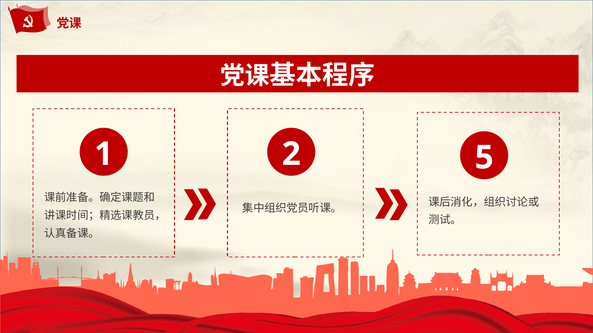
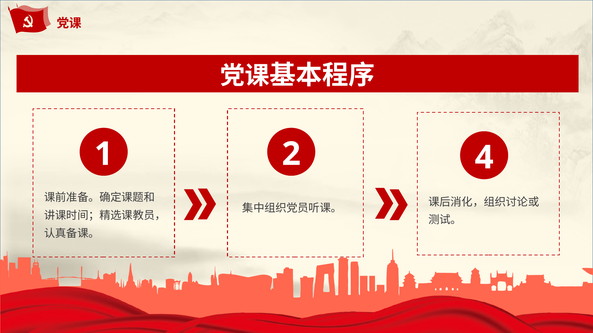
5: 5 -> 4 (484, 158)
